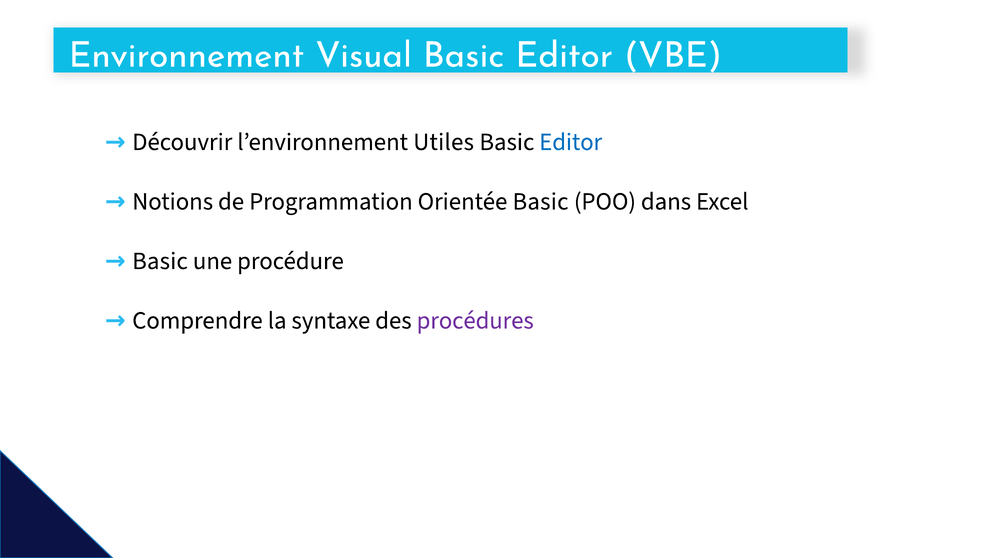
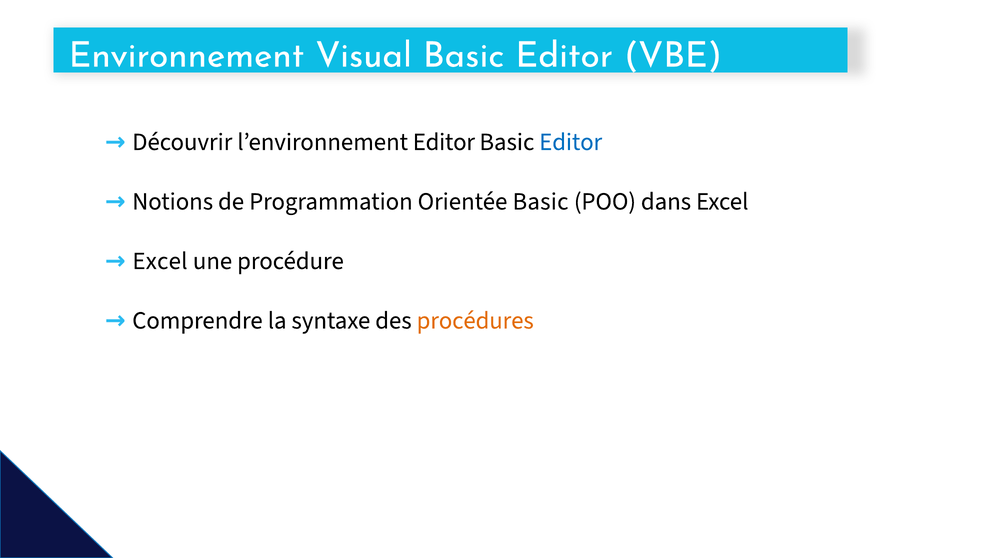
l’environnement Utiles: Utiles -> Editor (444, 142)
Basic: Basic -> Excel (160, 261)
procédures colour: purple -> orange (475, 320)
